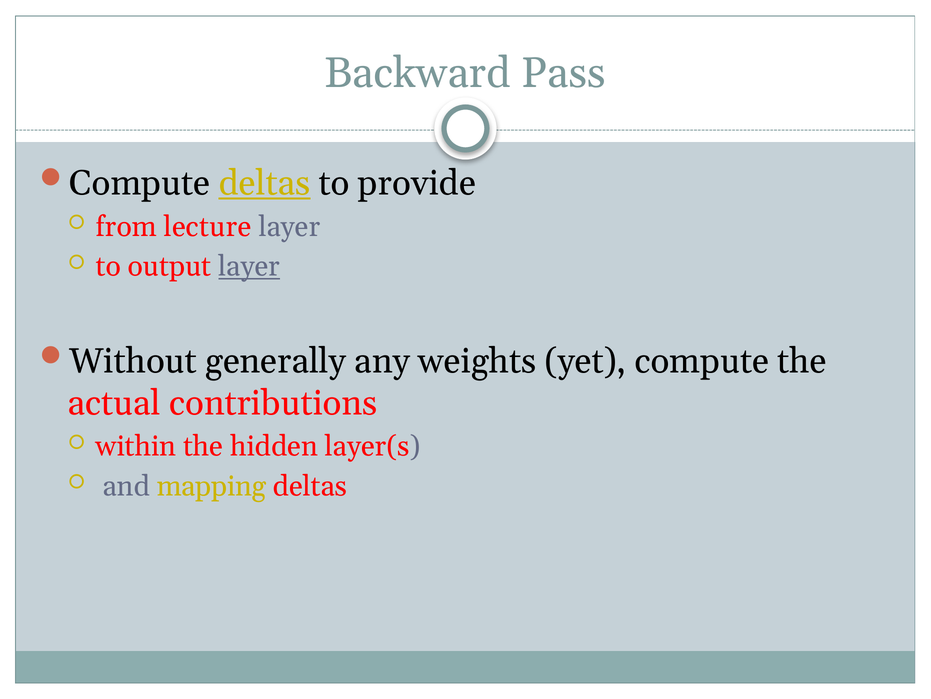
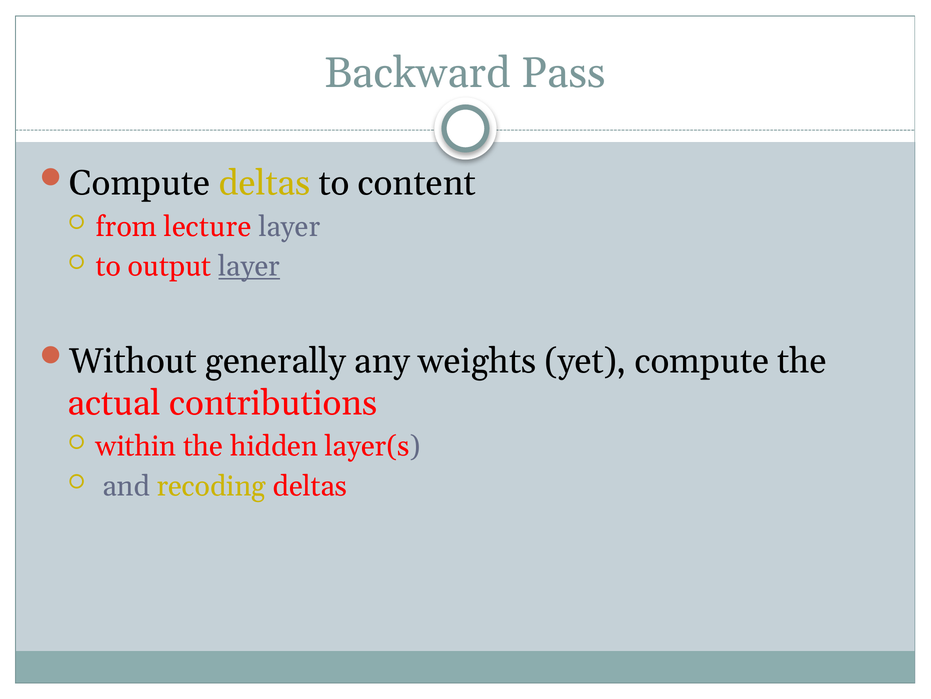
deltas underline: present -> none (265, 183)
provide: provide -> content (417, 183)
mapping: mapping -> recoding (211, 486)
